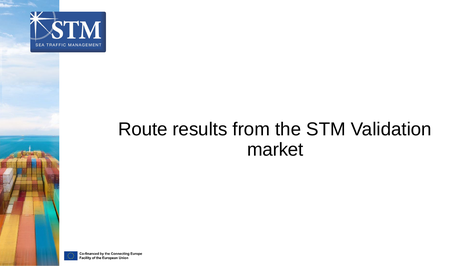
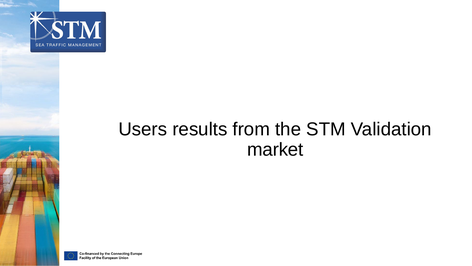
Route: Route -> Users (143, 129)
